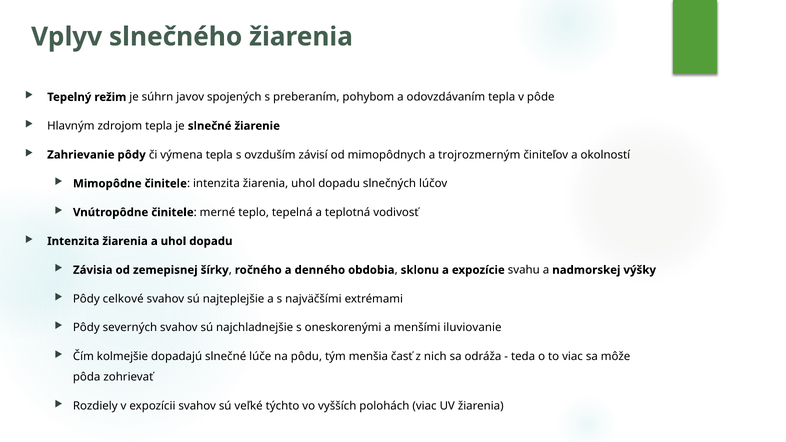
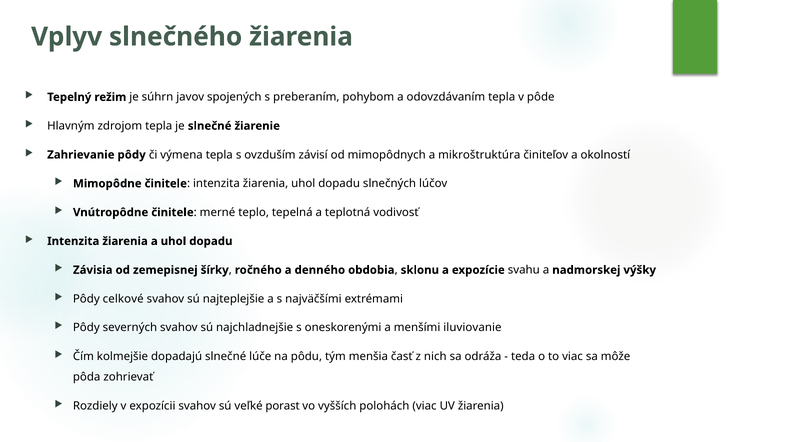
trojrozmerným: trojrozmerným -> mikroštruktúra (479, 155)
týchto: týchto -> porast (283, 406)
